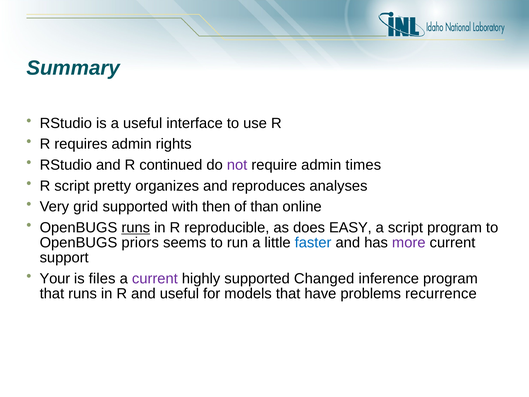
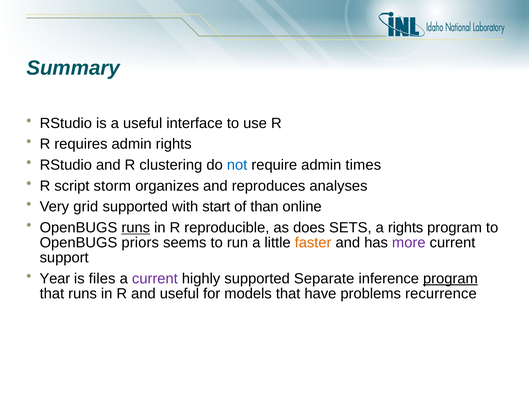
continued: continued -> clustering (171, 165)
not colour: purple -> blue (237, 165)
pretty: pretty -> storm (112, 186)
then: then -> start (216, 207)
EASY: EASY -> SETS (350, 227)
a script: script -> rights (406, 227)
faster colour: blue -> orange (313, 242)
Your: Your -> Year (55, 278)
Changed: Changed -> Separate (324, 278)
program underline: none -> present (450, 278)
